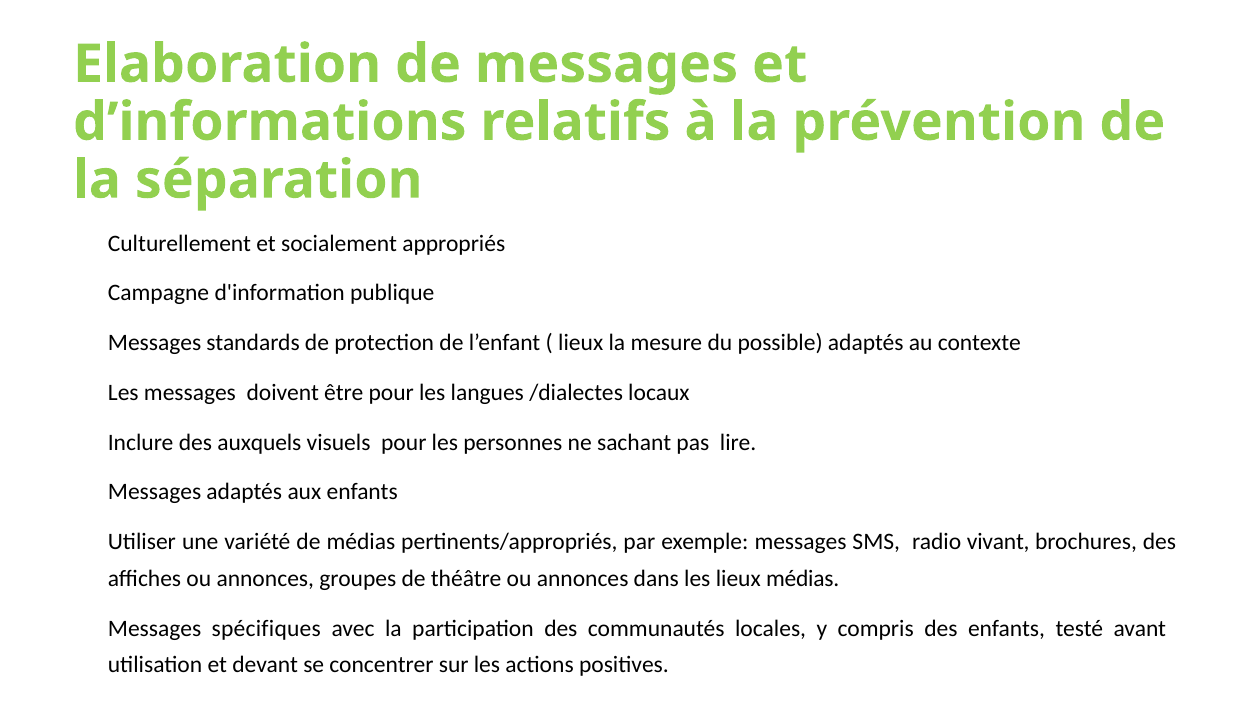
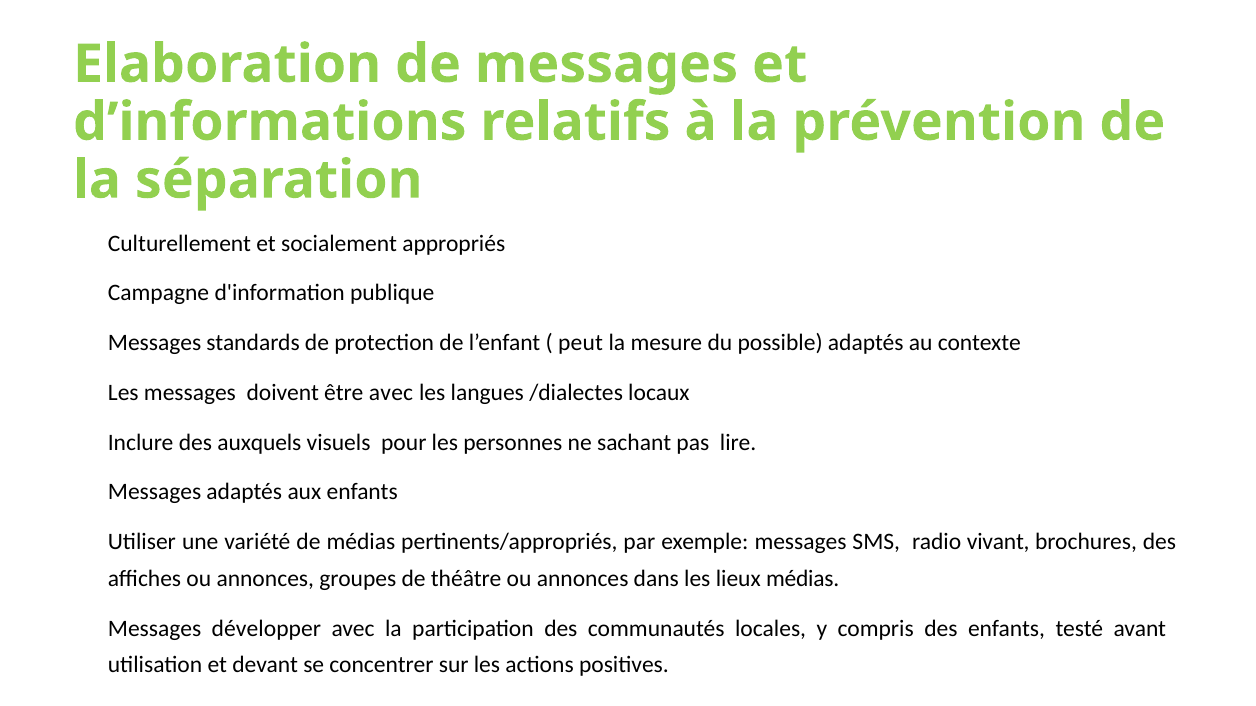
lieux: lieux -> peut (581, 343)
être pour: pour -> avec (391, 393)
spécifiques: spécifiques -> développer (266, 629)
